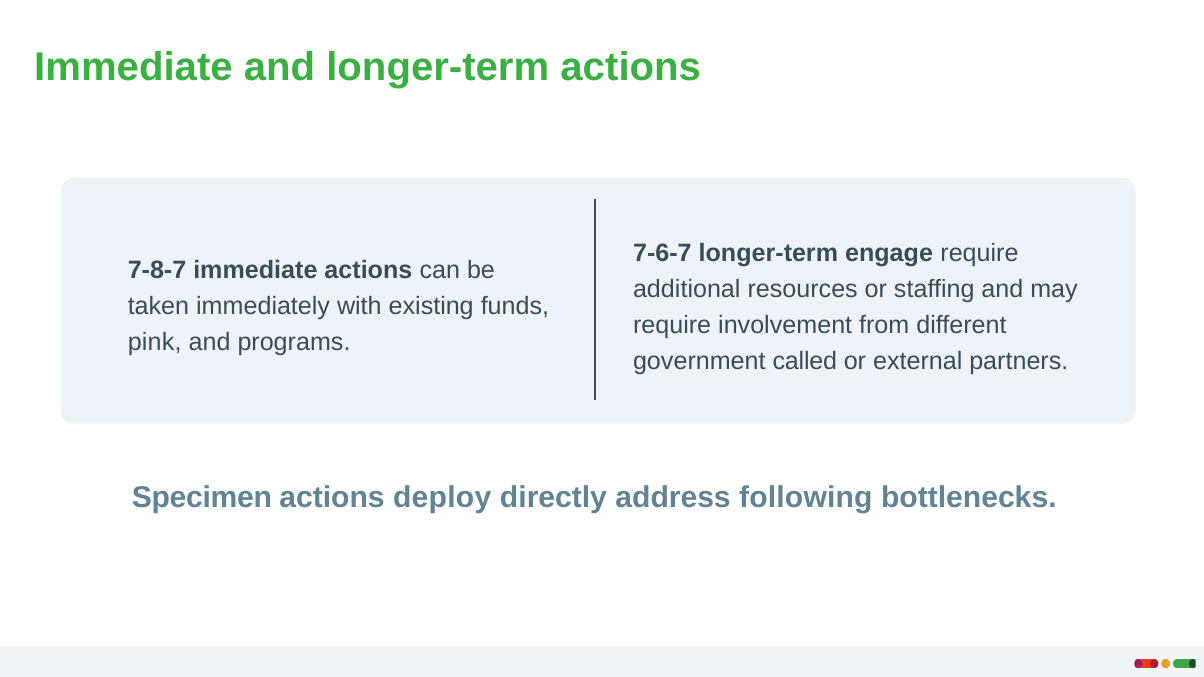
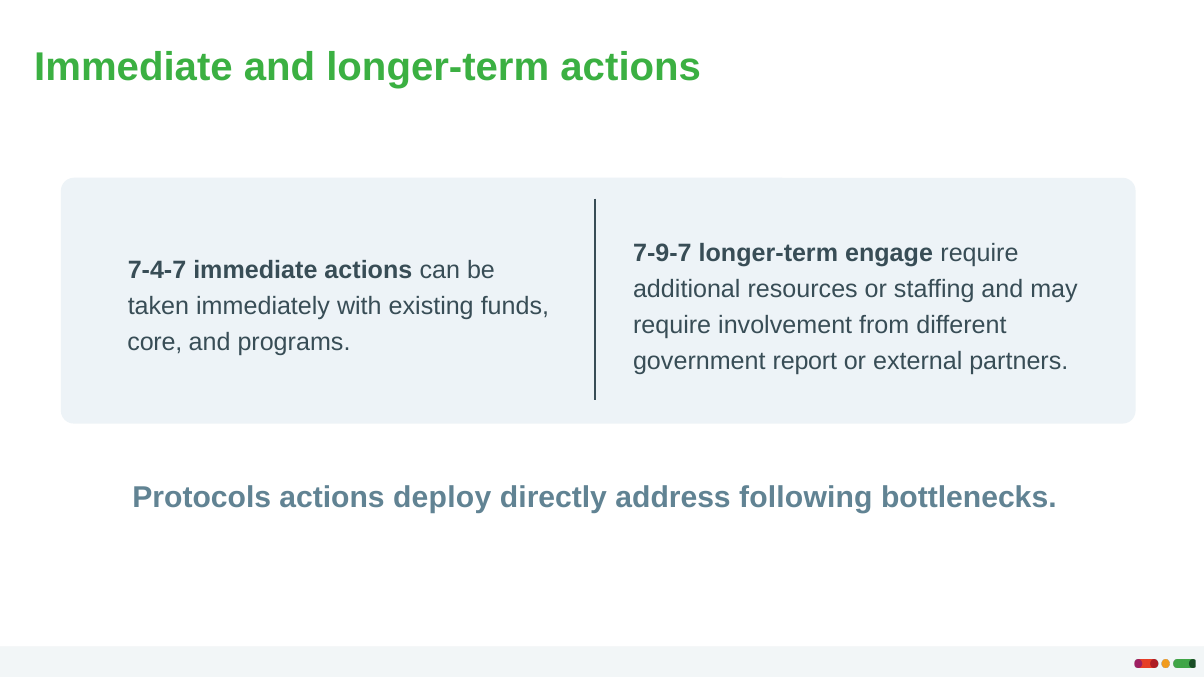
7-6-7: 7-6-7 -> 7-9-7 (662, 253)
7-8-7: 7-8-7 -> 7-4-7 (157, 270)
pink: pink -> core (155, 342)
called: called -> report (805, 361)
Specimen: Specimen -> Protocols (202, 497)
